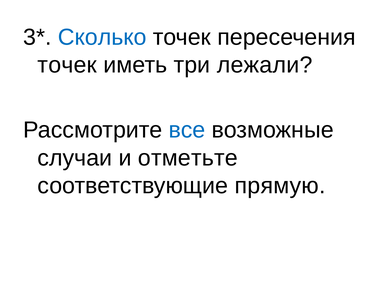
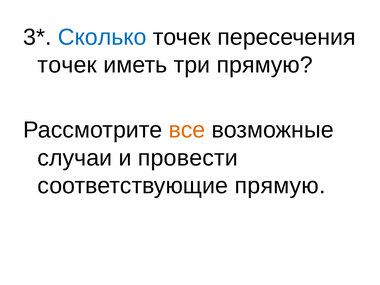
три лежали: лежали -> прямую (265, 65)
все colour: blue -> orange (187, 130)
отметьте: отметьте -> провести (188, 158)
